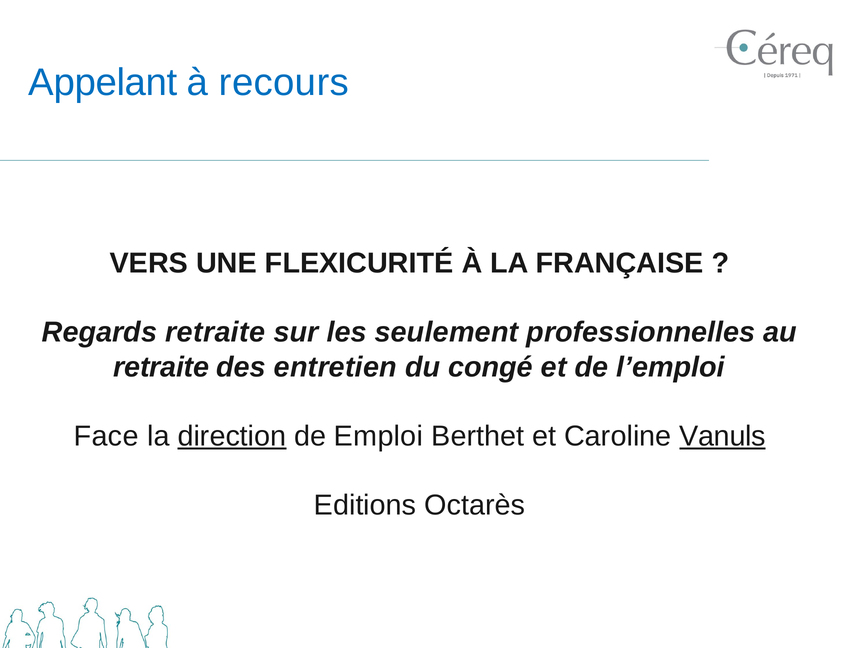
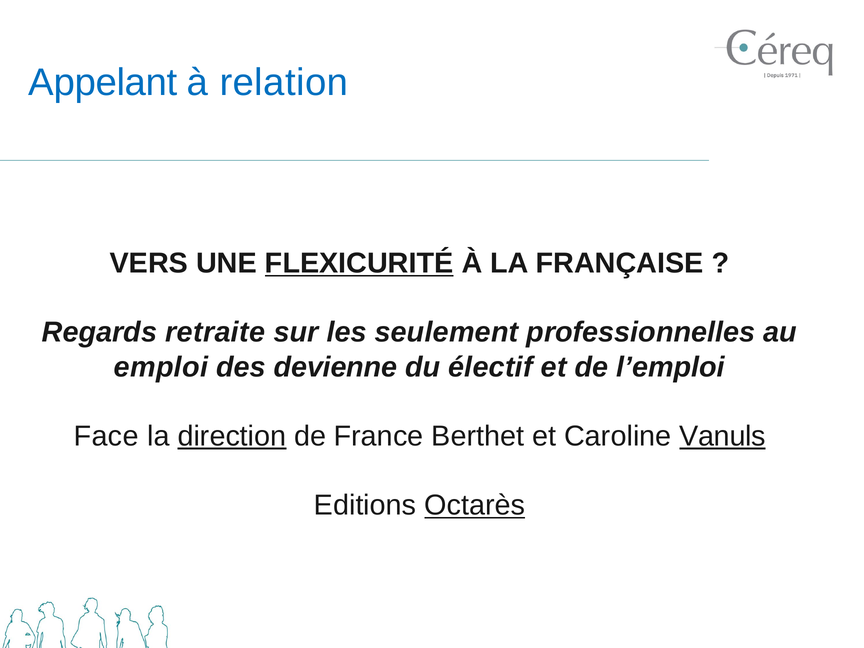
recours: recours -> relation (284, 83)
FLEXICURITÉ underline: none -> present (359, 263)
retraite: retraite -> emploi (161, 367)
entretien: entretien -> devienne (336, 367)
congé: congé -> électif (490, 367)
Emploi: Emploi -> France (379, 436)
Octarès underline: none -> present (475, 505)
